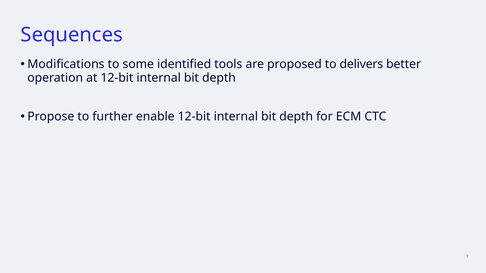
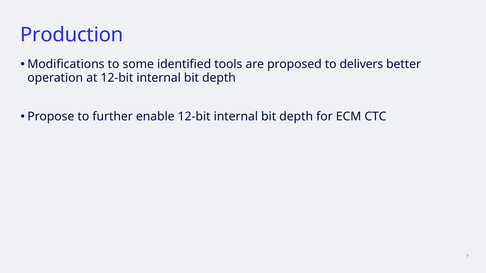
Sequences: Sequences -> Production (72, 35)
